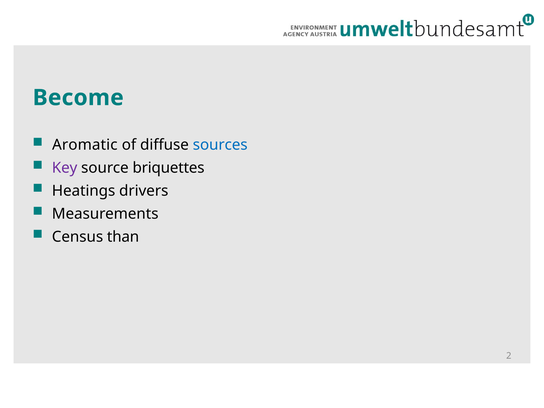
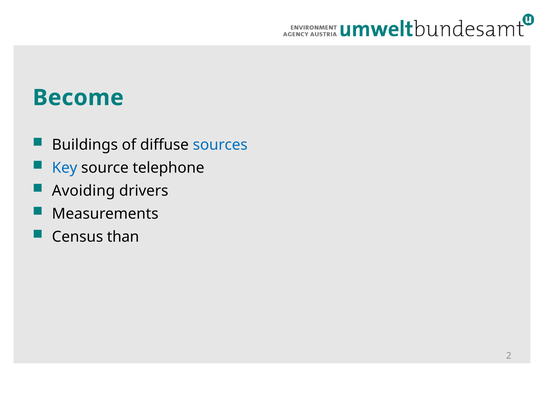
Aromatic: Aromatic -> Buildings (85, 145)
Key colour: purple -> blue (65, 168)
briquettes: briquettes -> telephone (168, 168)
Heatings: Heatings -> Avoiding (84, 191)
